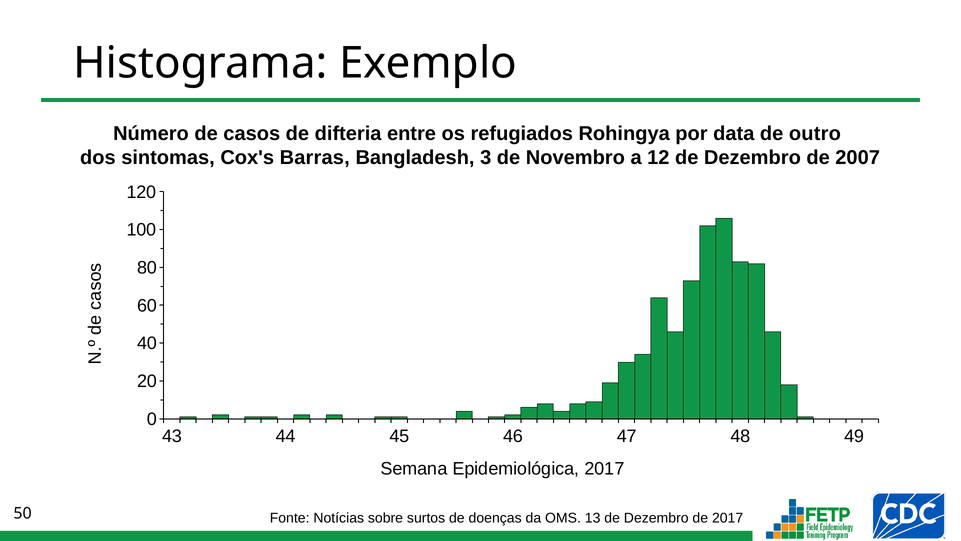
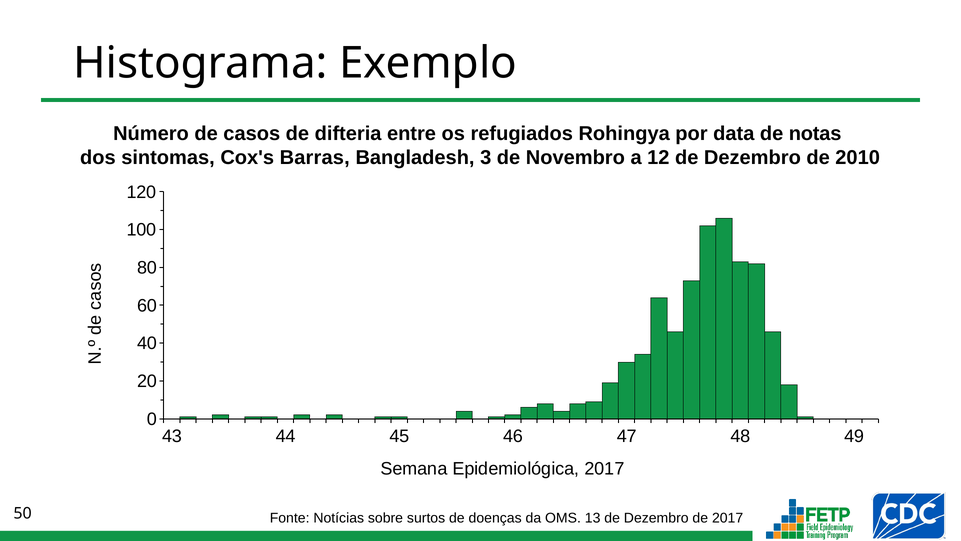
outro: outro -> notas (815, 134)
2007: 2007 -> 2010 (858, 158)
